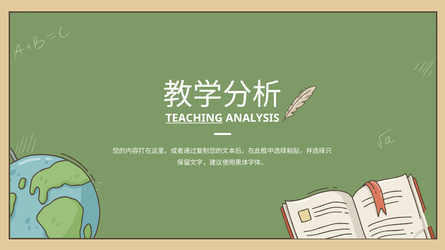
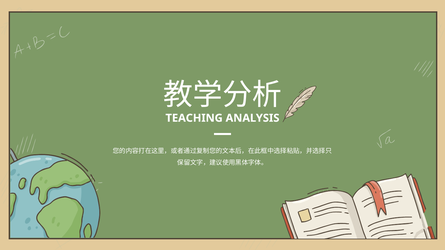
TEACHING underline: present -> none (194, 118)
